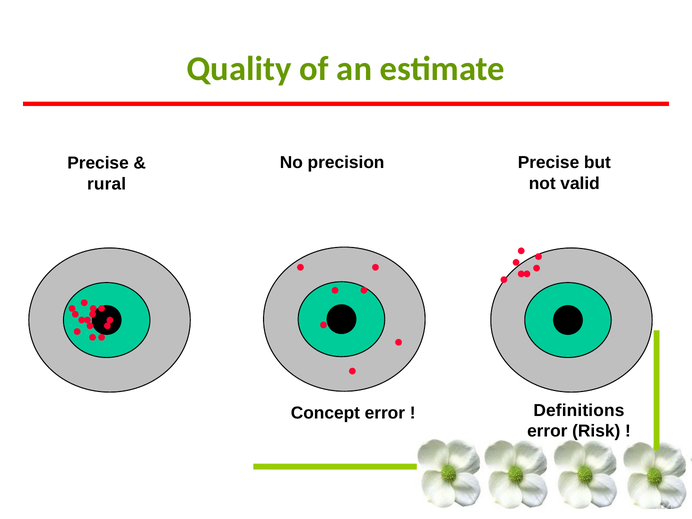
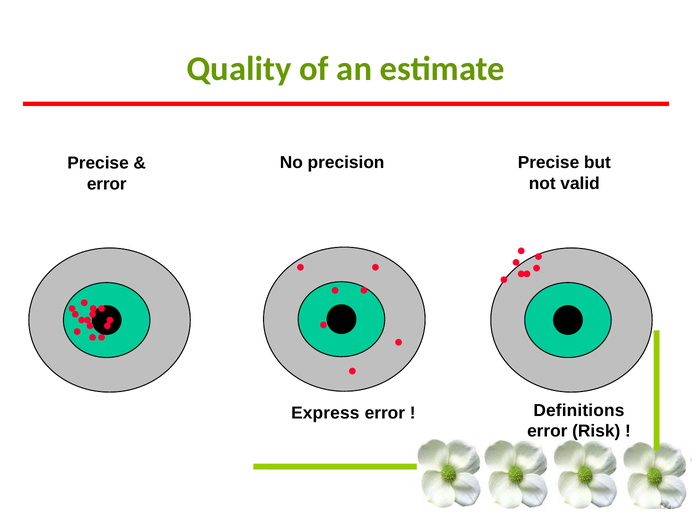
rural: rural -> error (107, 184)
Concept: Concept -> Express (325, 413)
